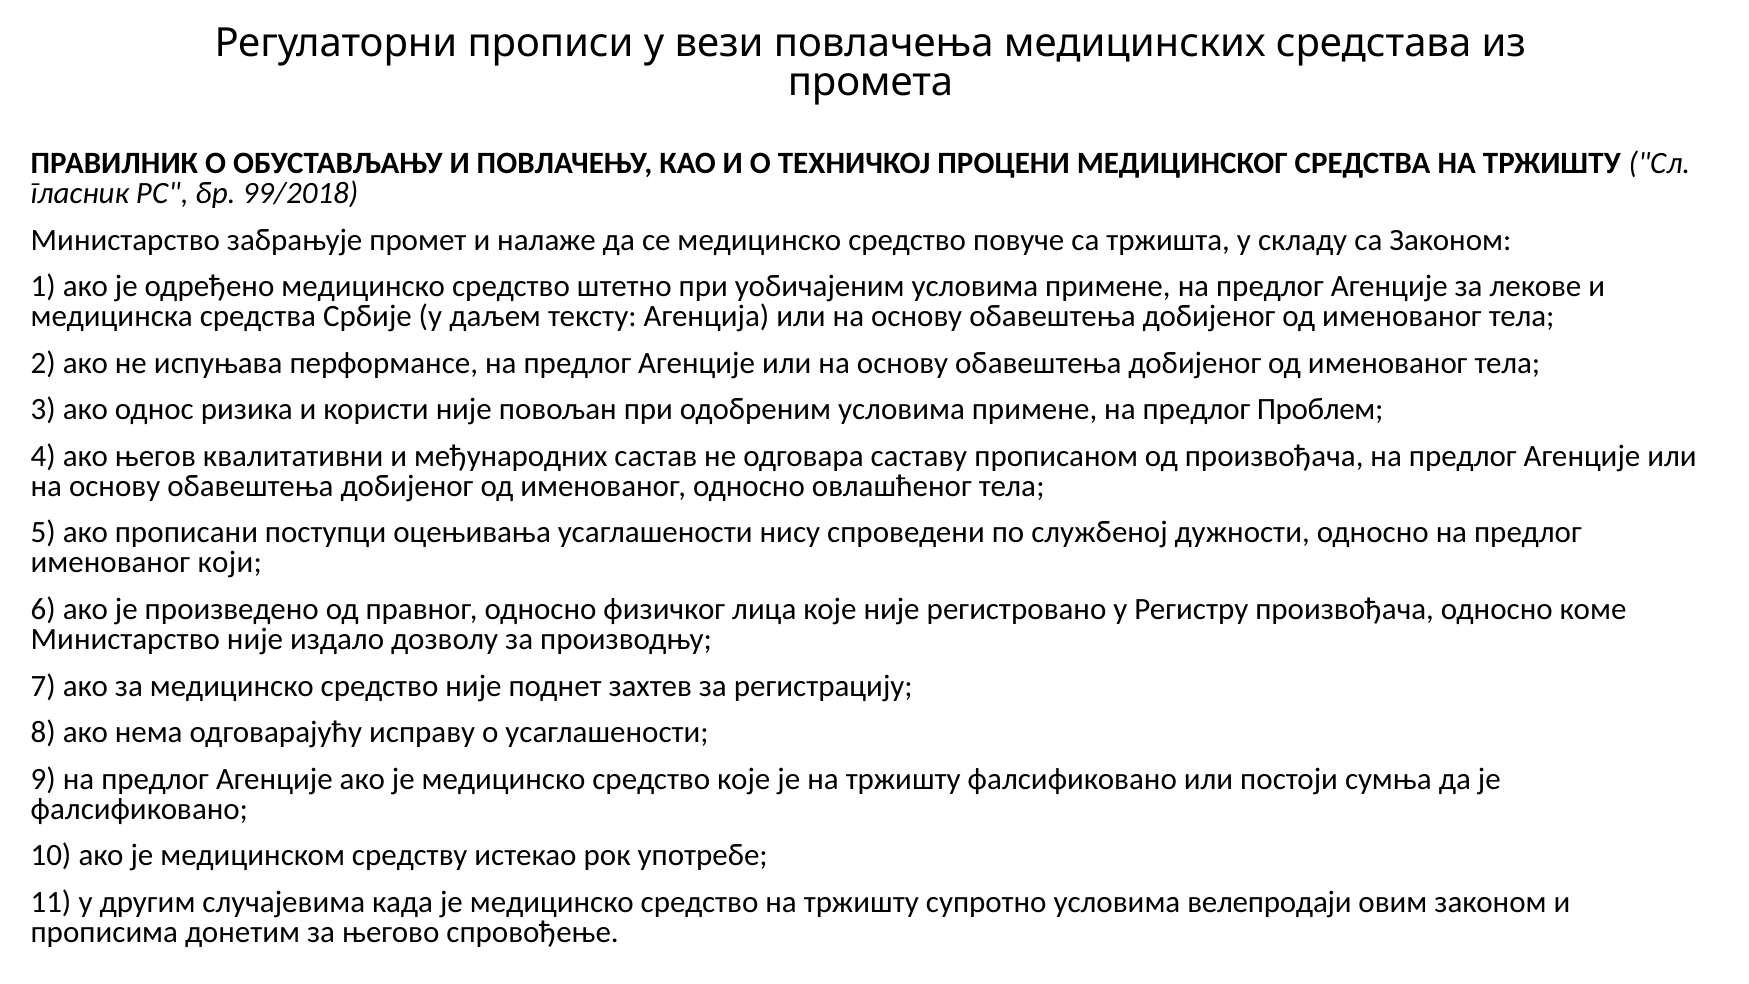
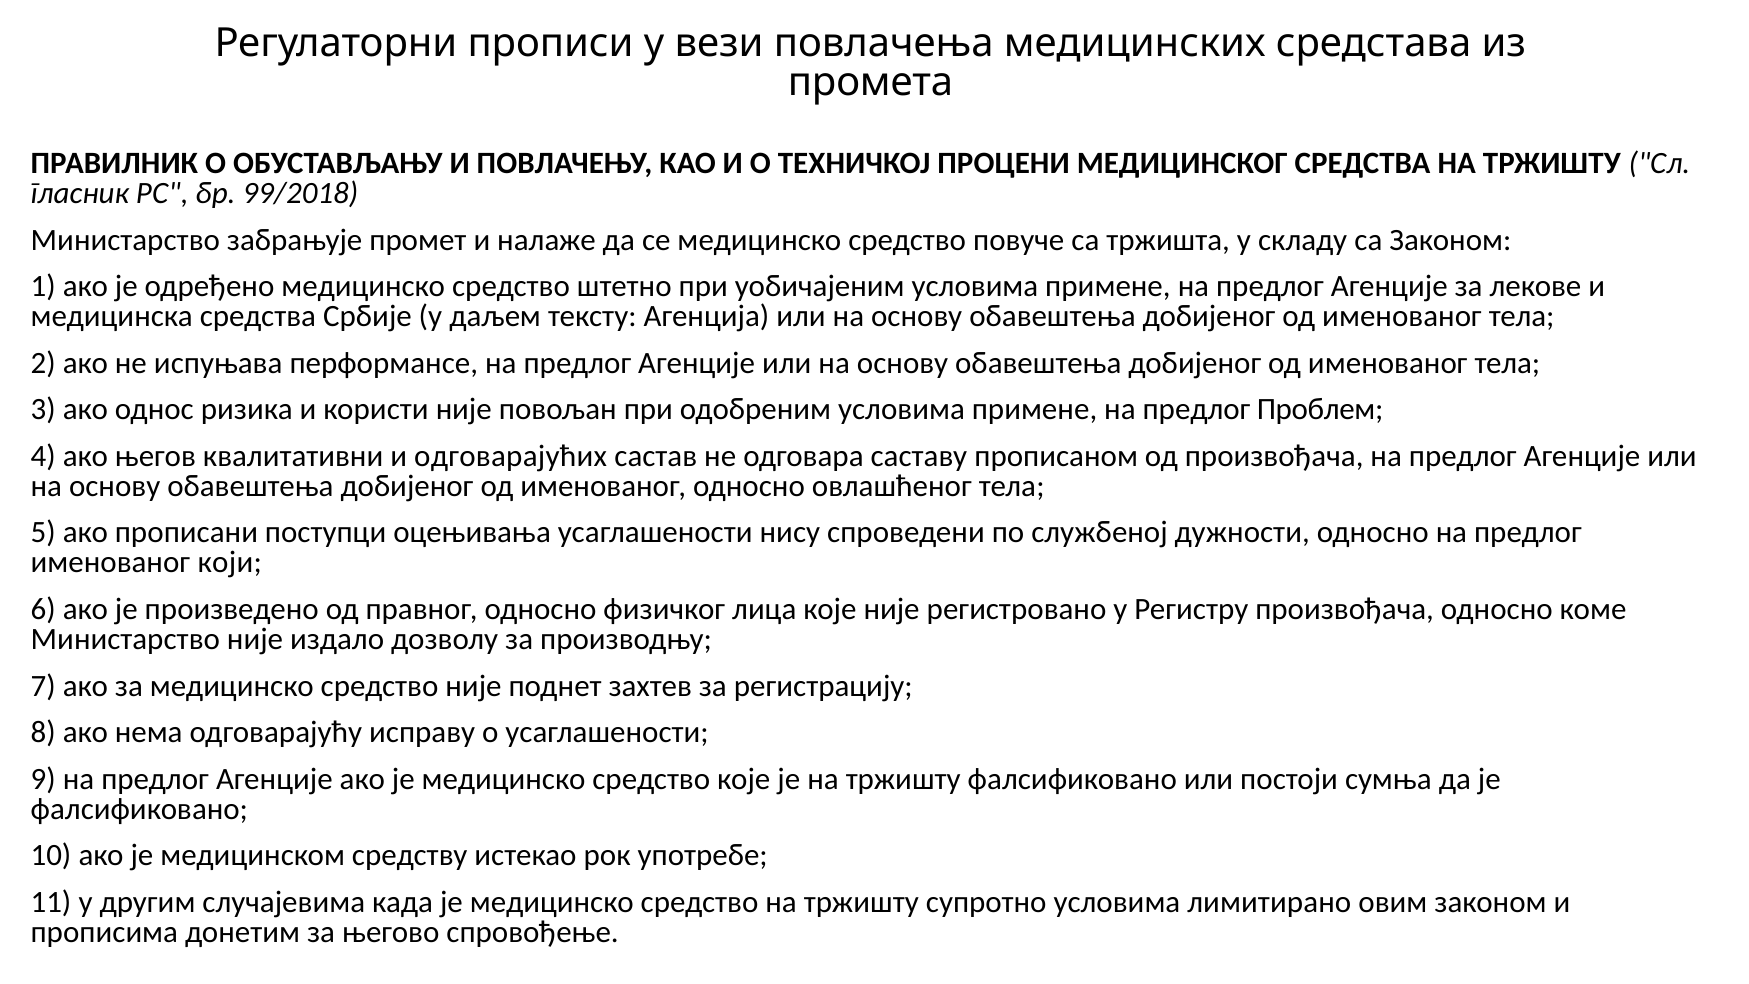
међународних: међународних -> одговарајућих (511, 456)
велепродаји: велепродаји -> лимитирано (1269, 902)
